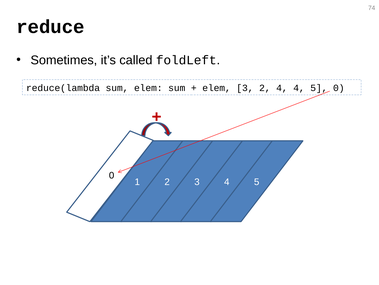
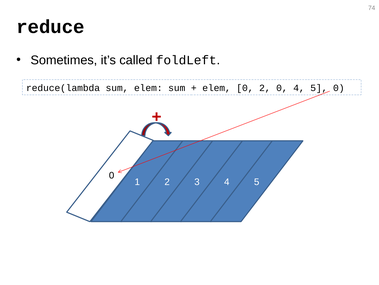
elem 3: 3 -> 0 (245, 88)
2 4: 4 -> 0 (282, 88)
